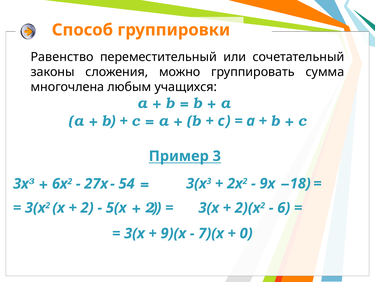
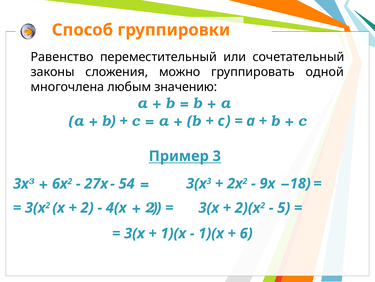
сумма: сумма -> одной (325, 72)
учащихся: учащихся -> значению (186, 87)
5(х: 5(х -> 4(х (116, 207)
6: 6 -> 5 (284, 207)
9)(х: 9)(х -> 1)(х (173, 233)
7)(х: 7)(х -> 1)(х (211, 233)
0: 0 -> 6 (246, 233)
